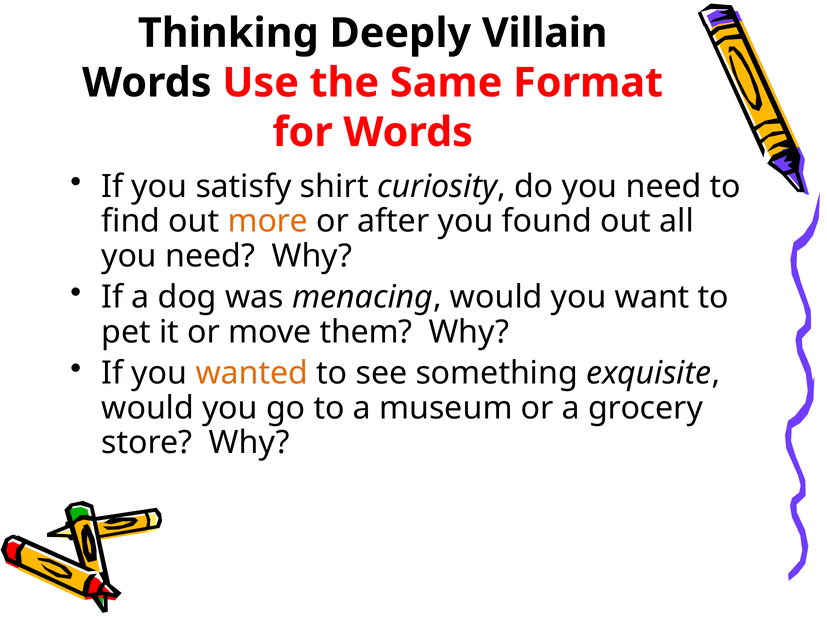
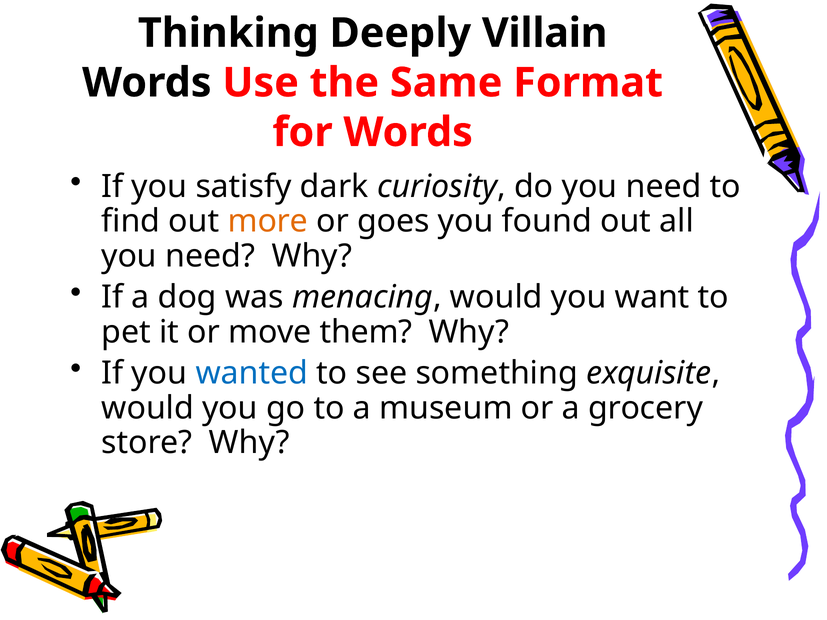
shirt: shirt -> dark (334, 187)
after: after -> goes (393, 221)
wanted colour: orange -> blue (252, 373)
